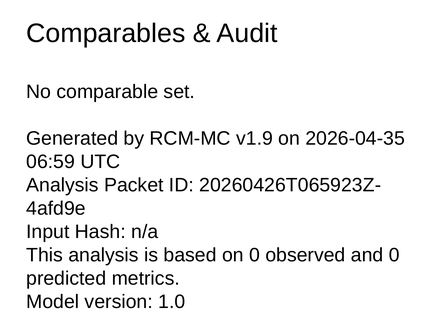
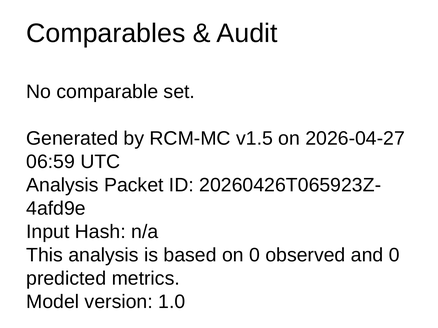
v1.9: v1.9 -> v1.5 (255, 139)
2026-04-35: 2026-04-35 -> 2026-04-27 (355, 139)
